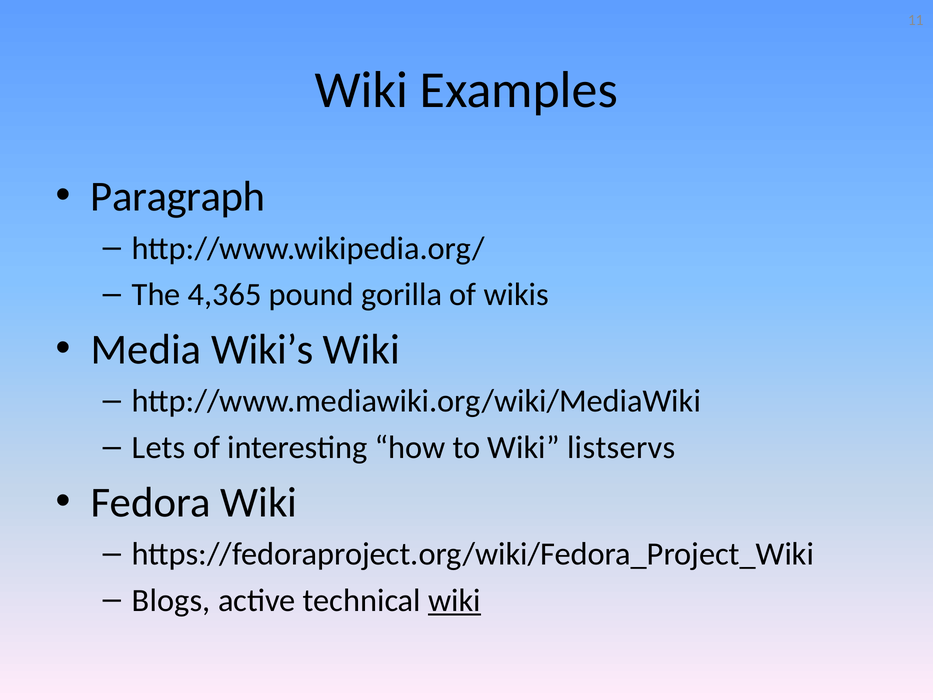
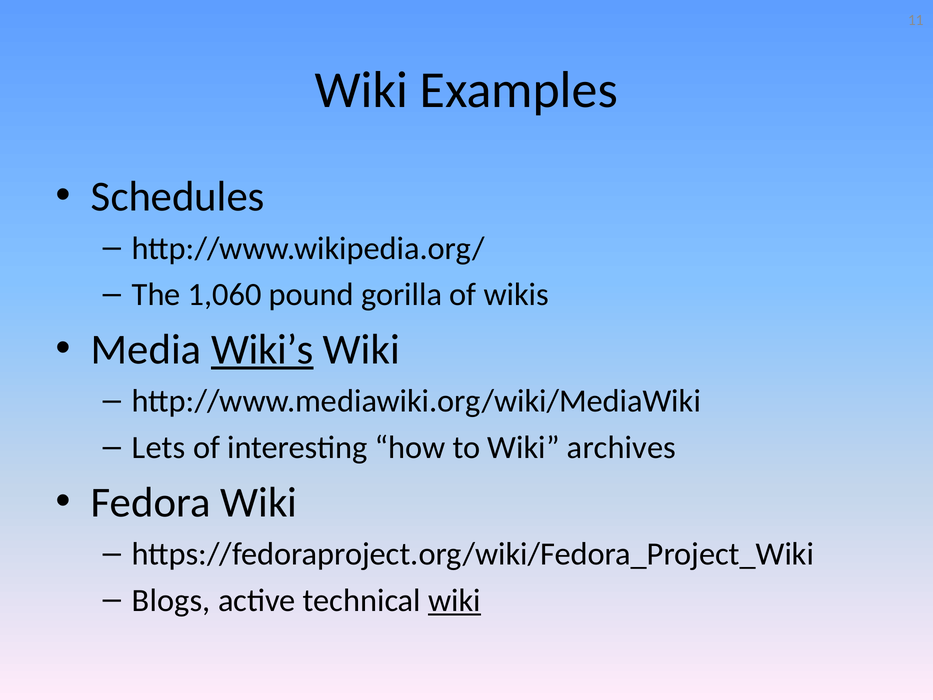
Paragraph: Paragraph -> Schedules (178, 197)
4,365: 4,365 -> 1,060 (225, 294)
Wiki’s underline: none -> present (262, 350)
listservs: listservs -> archives (621, 447)
